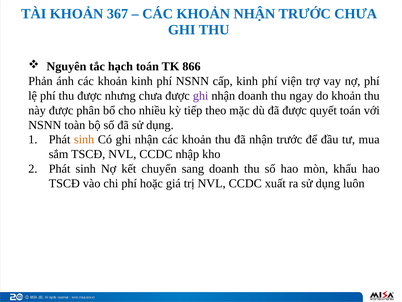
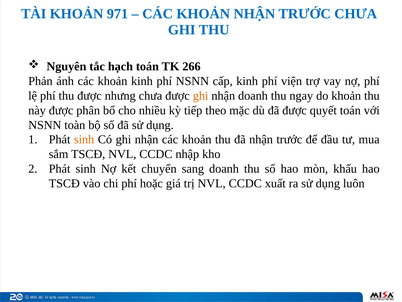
367: 367 -> 971 (118, 14)
866: 866 -> 266 (191, 67)
ghi colour: purple -> orange (201, 96)
